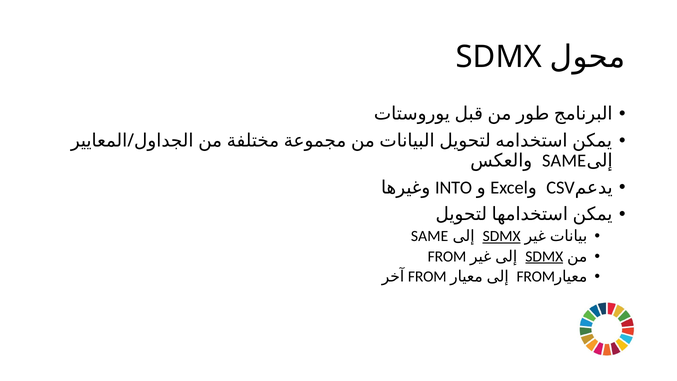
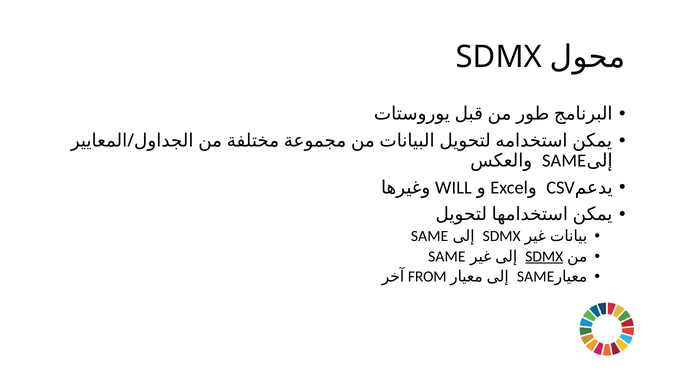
INTO: INTO -> WILL (453, 187)
SDMX underline: present -> none (502, 236)
FROM: FROM -> SAME (447, 256)
FROM: FROM -> SAME (536, 277)
